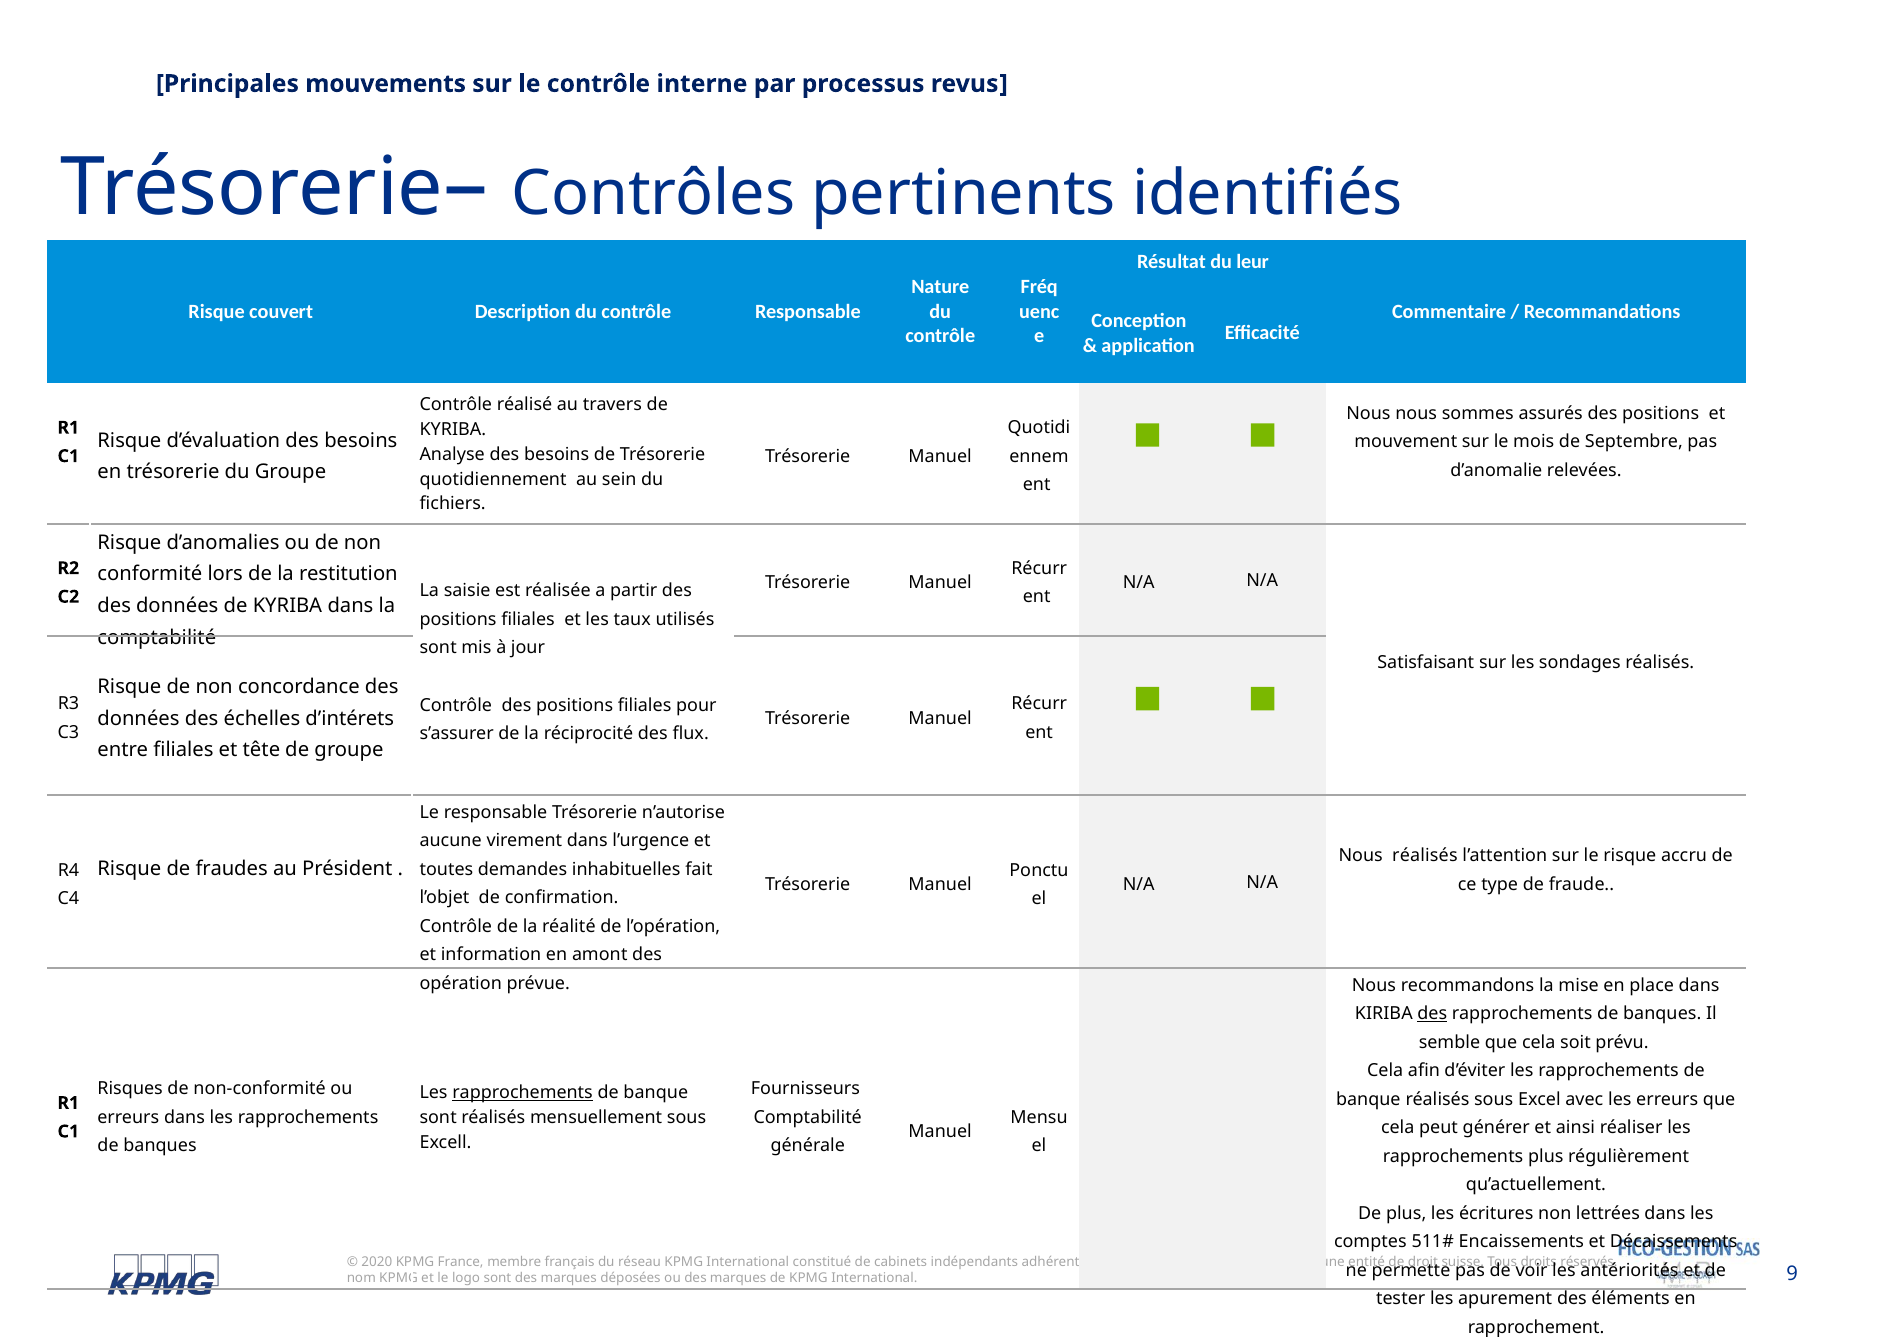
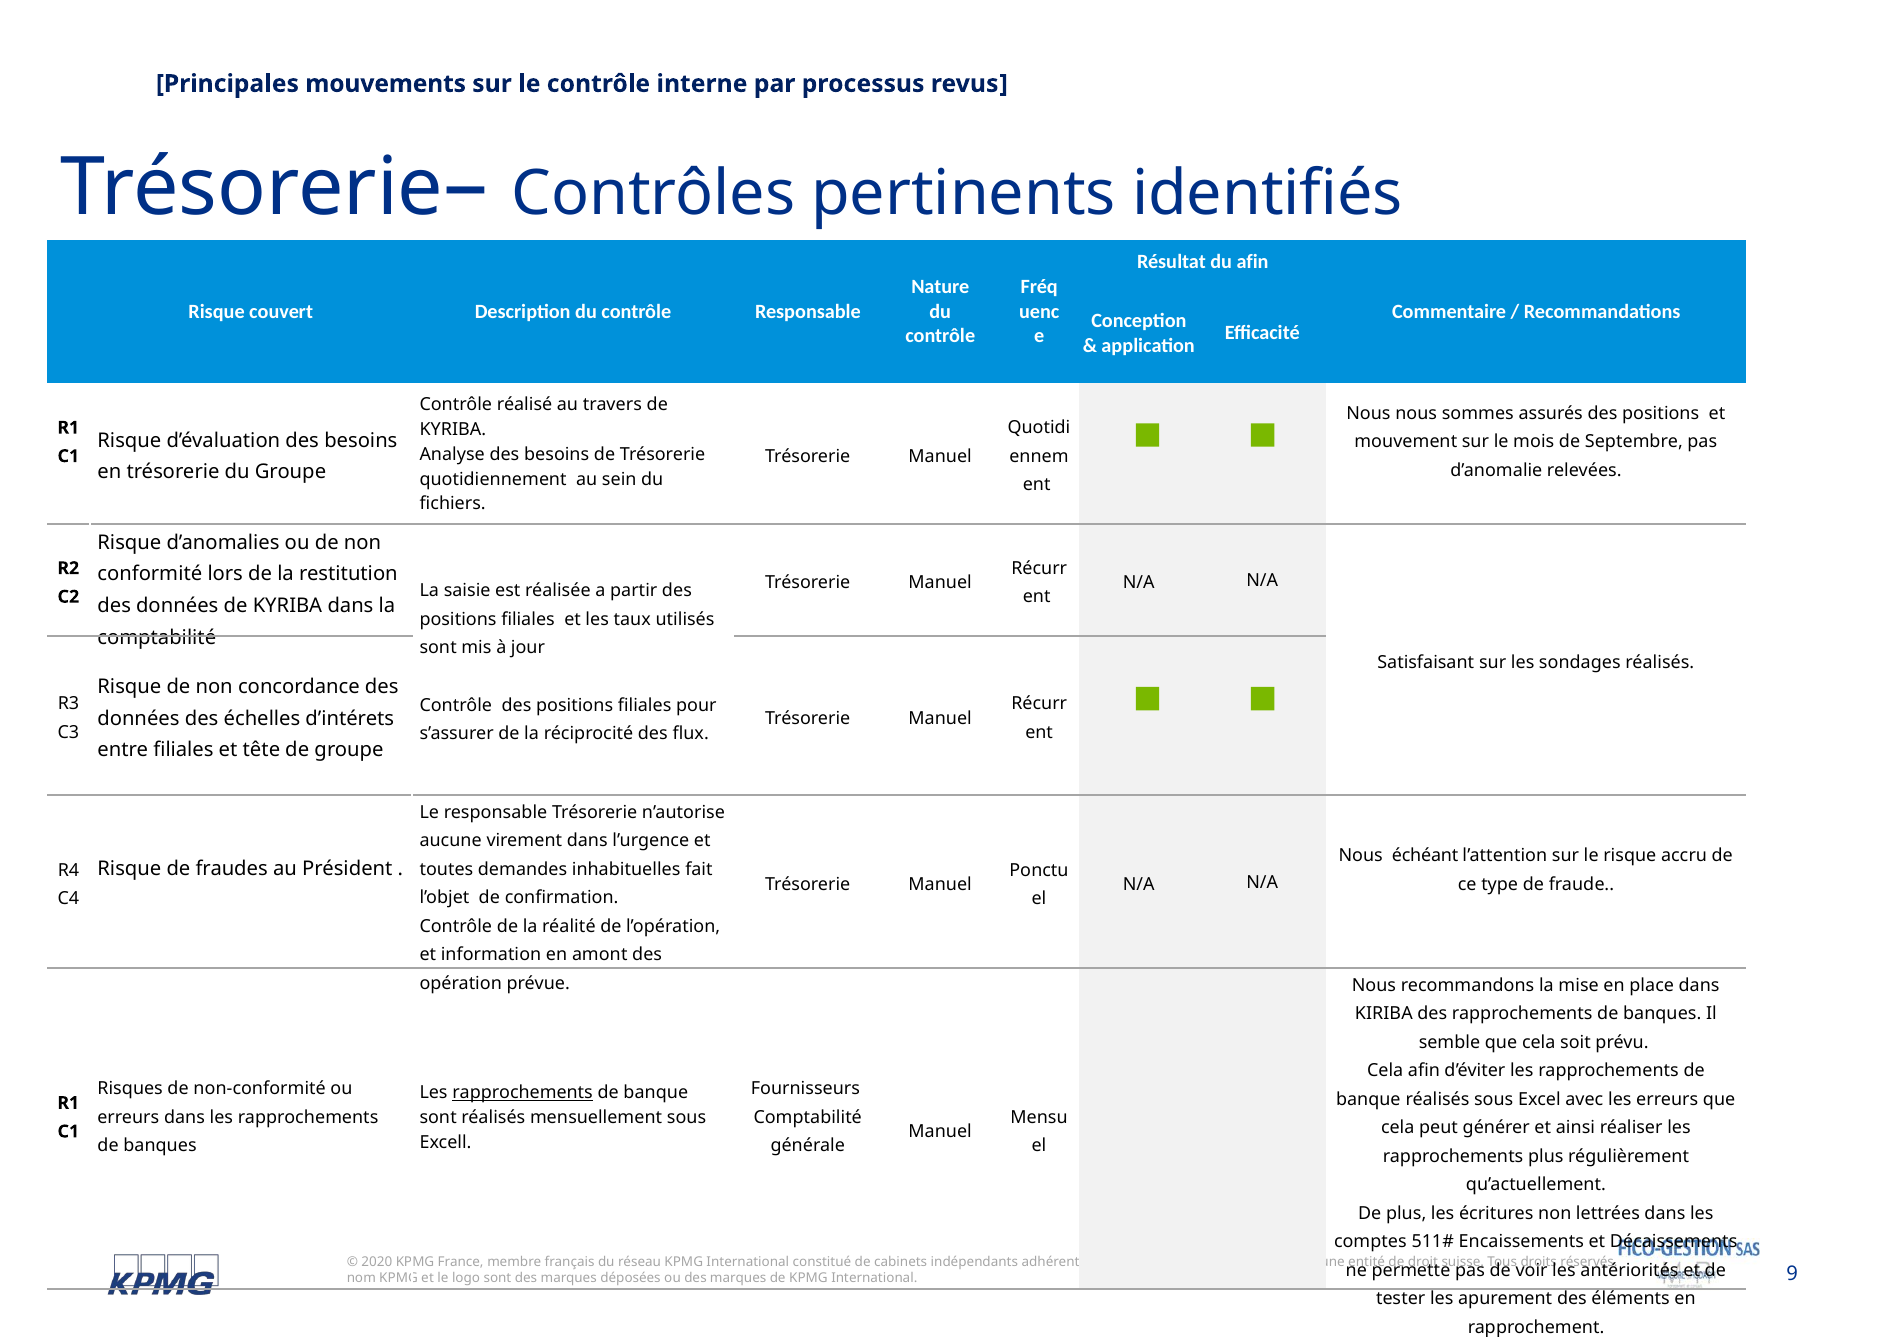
du leur: leur -> afin (1253, 262)
Nous réalisés: réalisés -> échéant (1425, 855)
des underline: present -> none (1432, 1013)
